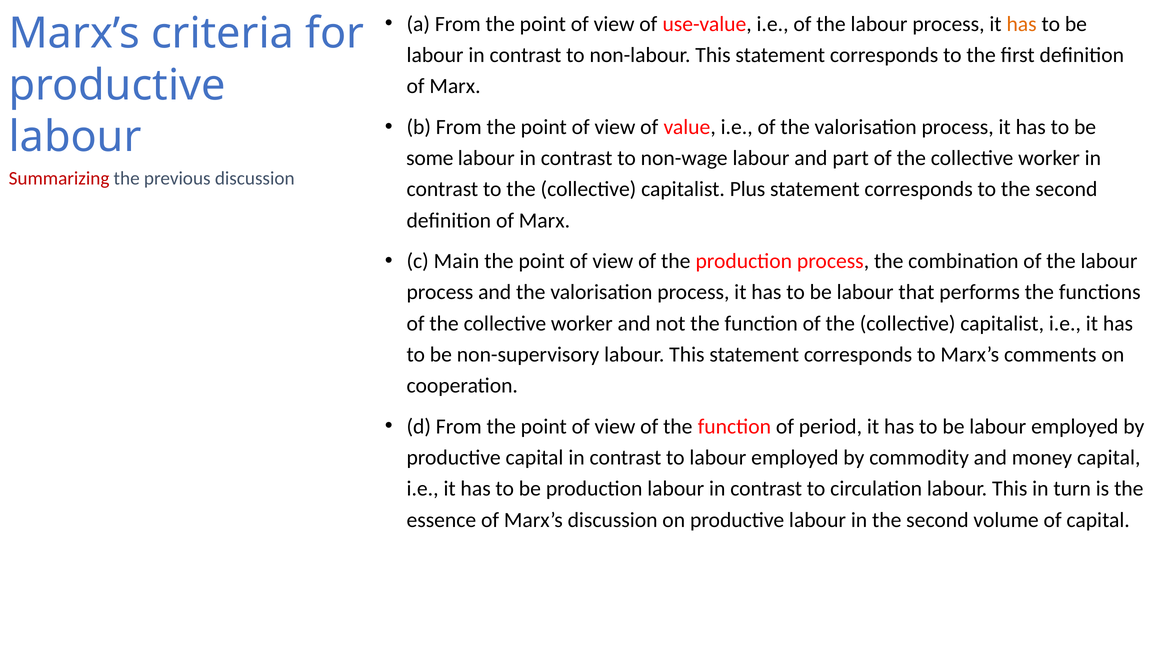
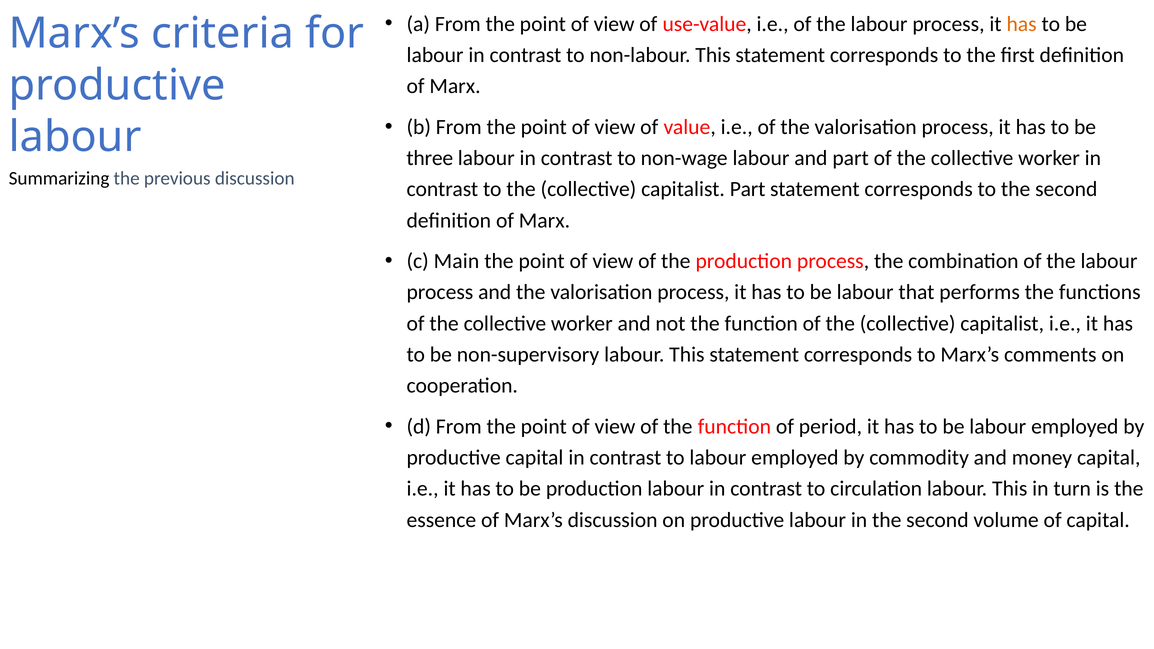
some: some -> three (430, 158)
Summarizing colour: red -> black (59, 178)
capitalist Plus: Plus -> Part (748, 189)
